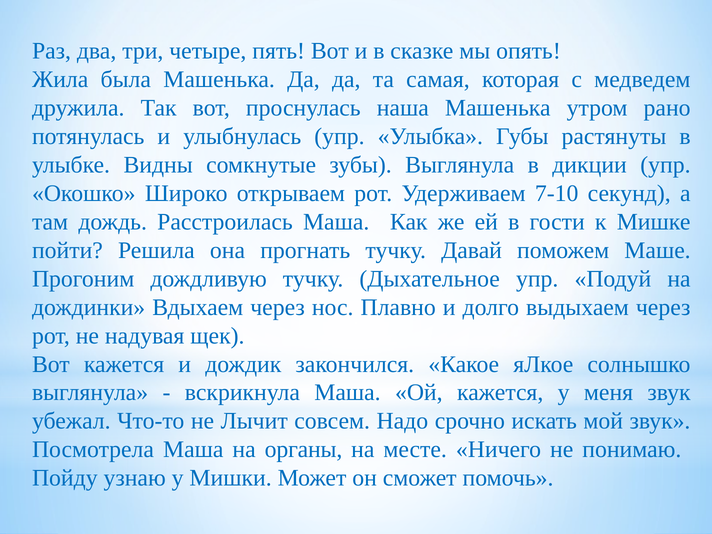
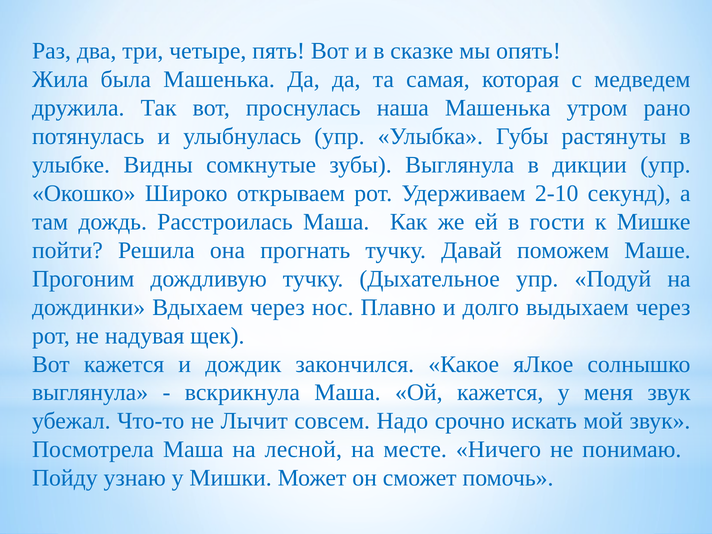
7-10: 7-10 -> 2-10 (557, 193)
органы: органы -> лесной (303, 450)
